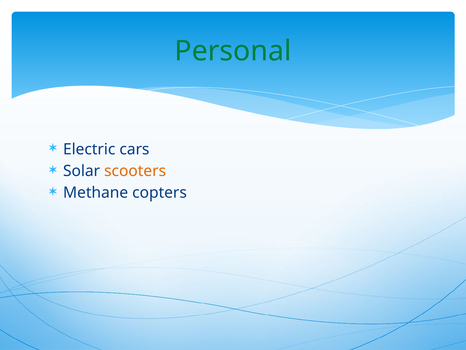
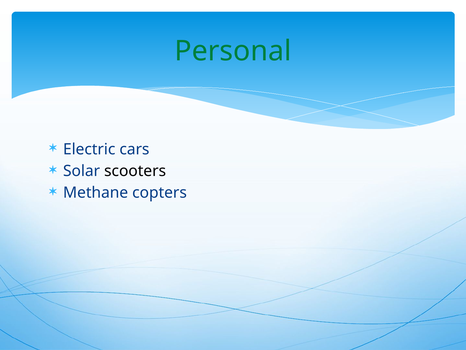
scooters colour: orange -> black (135, 171)
